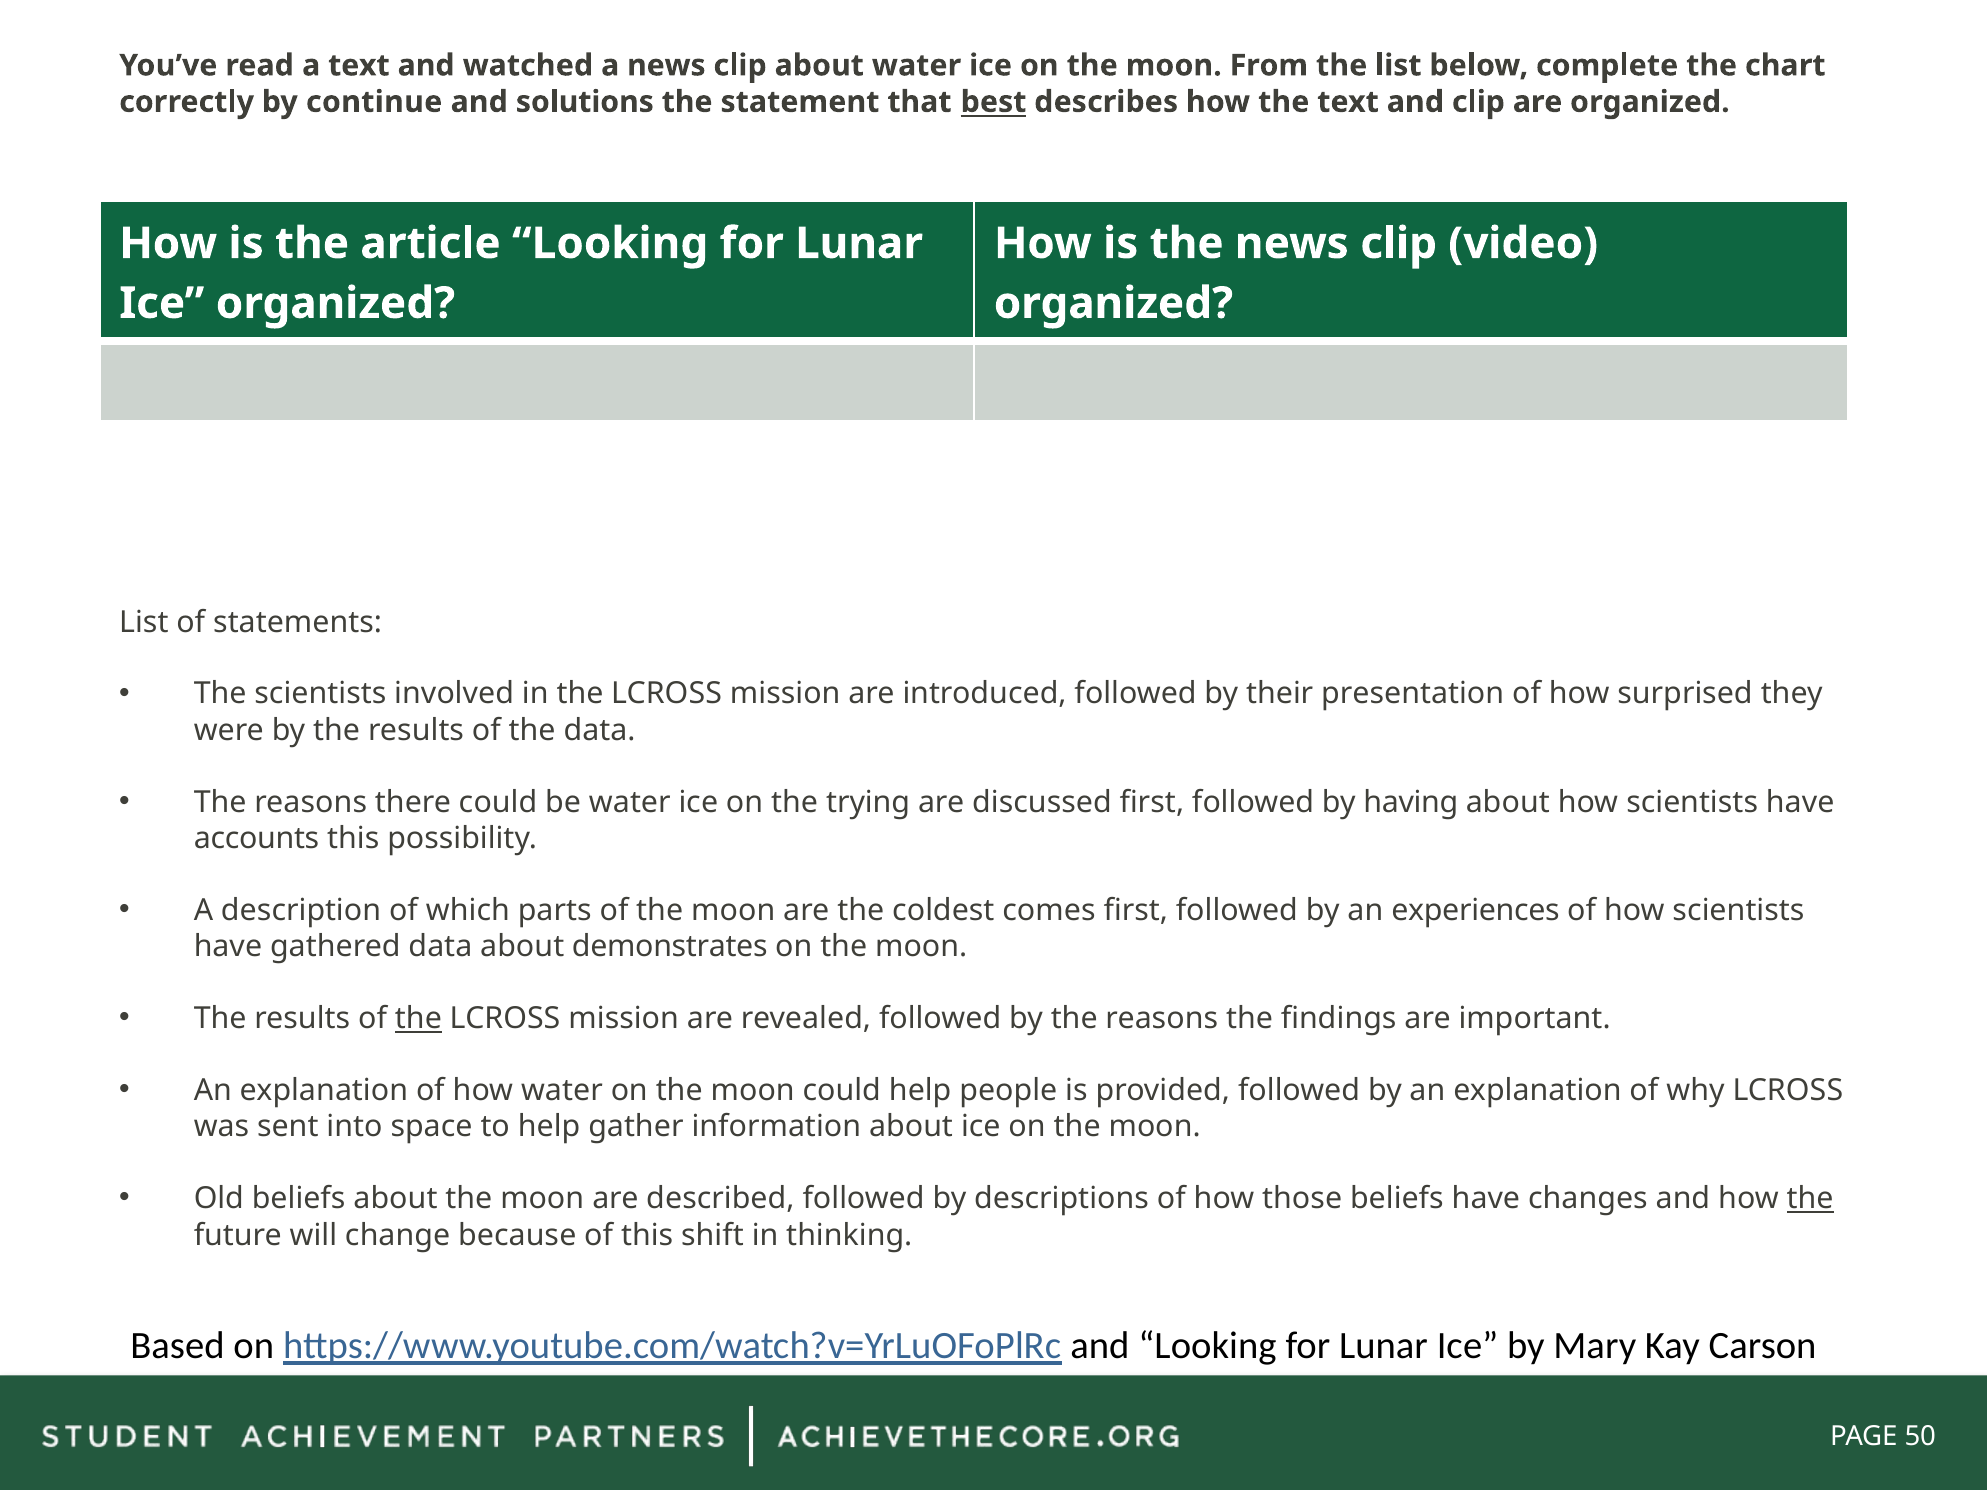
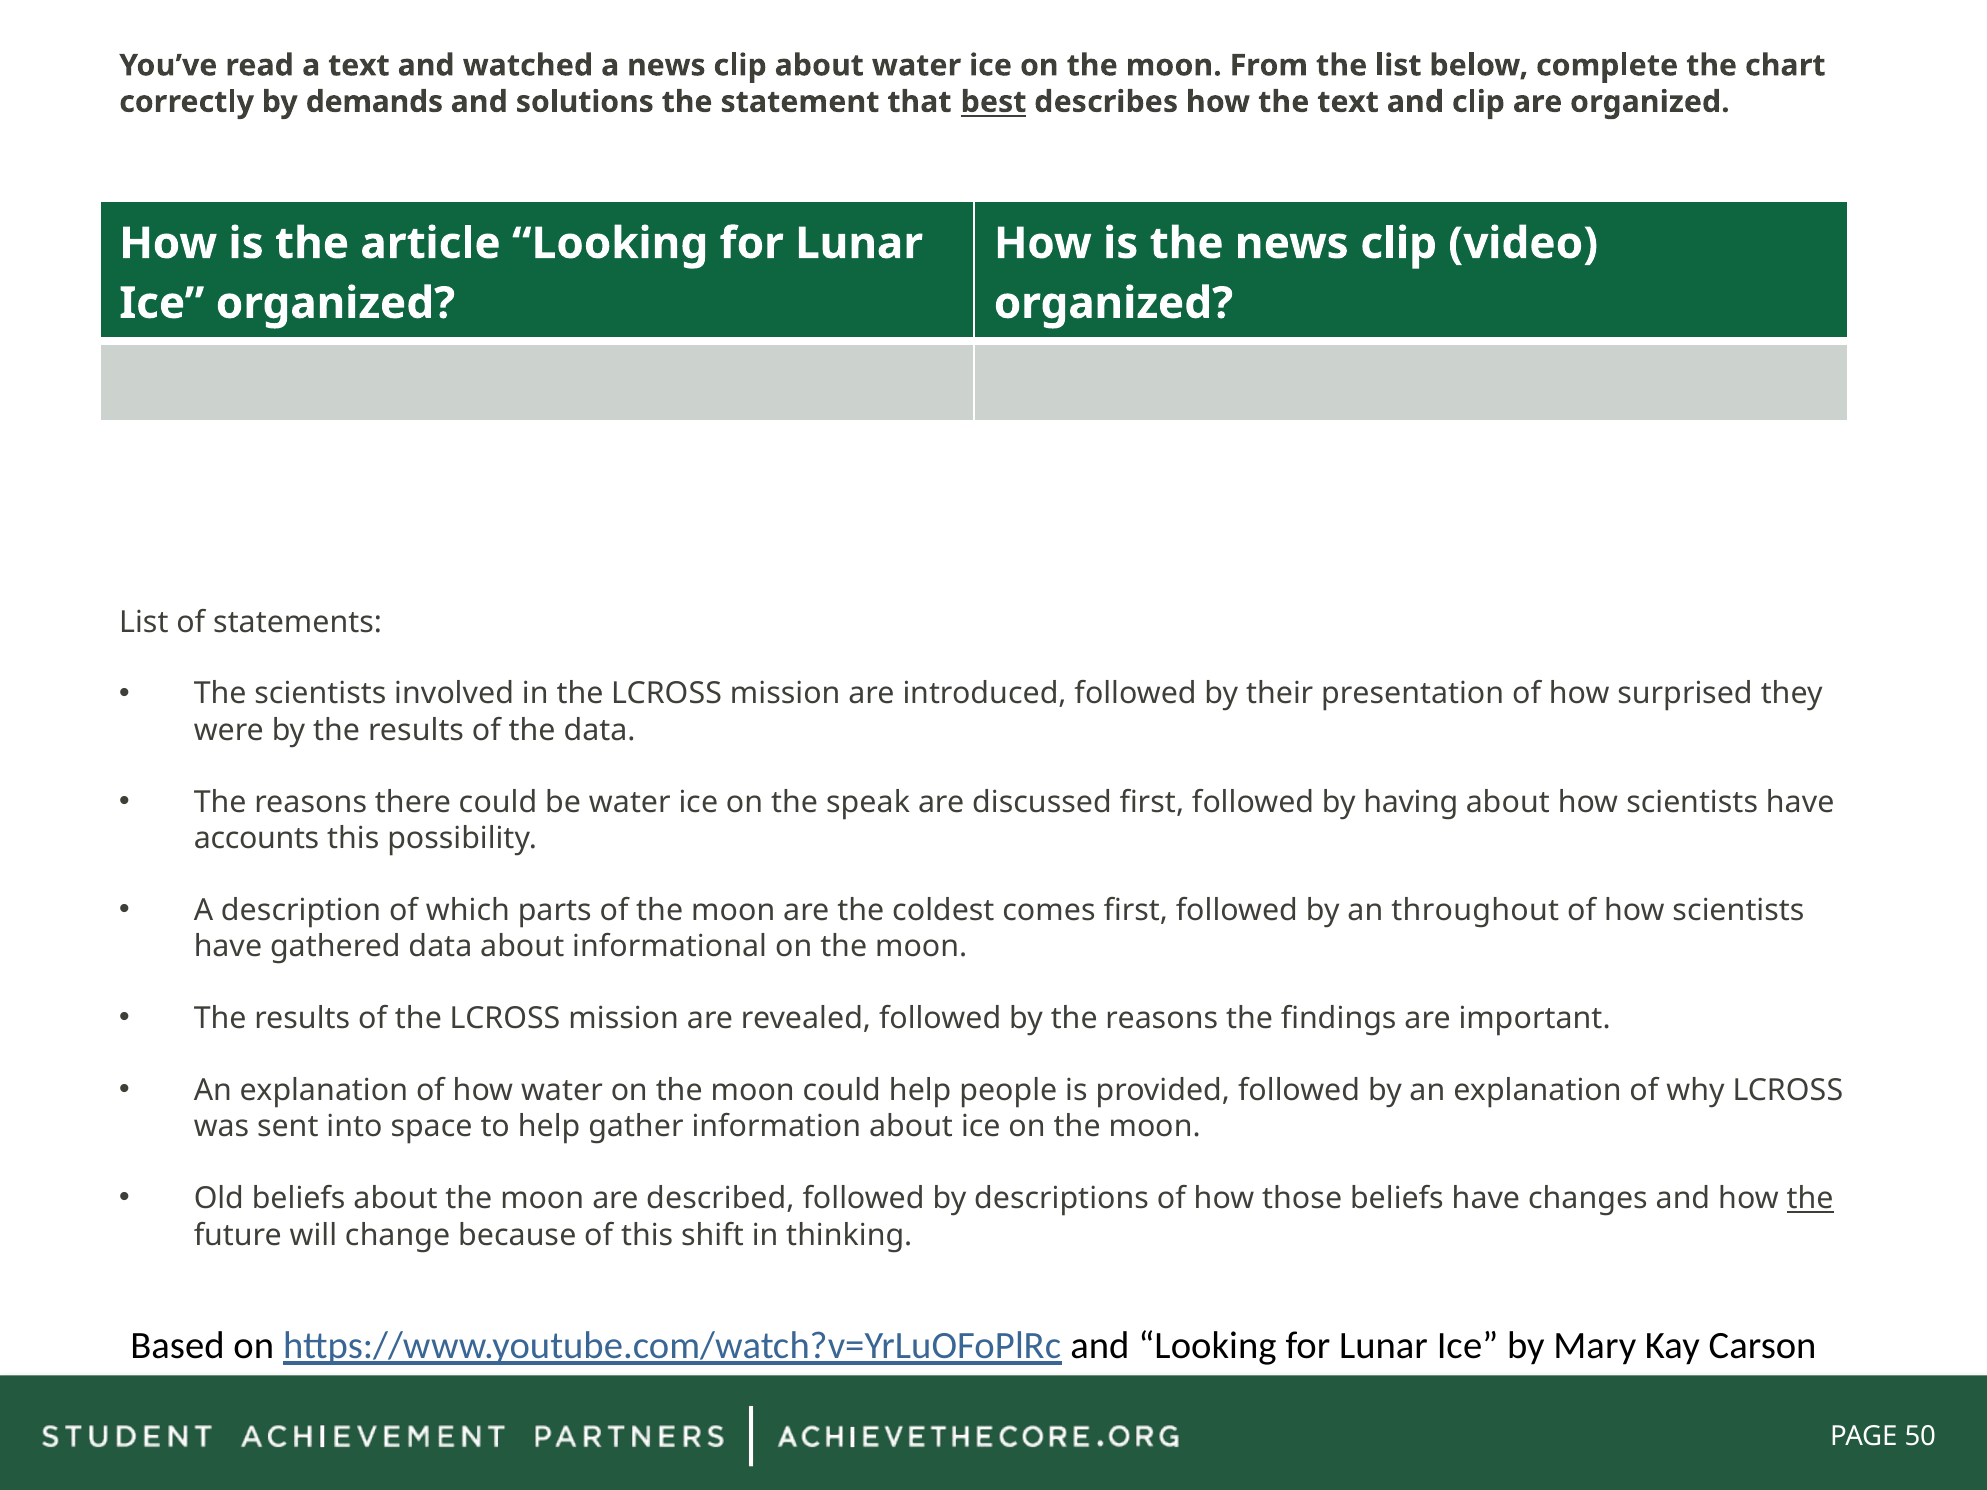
continue: continue -> demands (374, 102)
trying: trying -> speak (868, 802)
experiences: experiences -> throughout (1475, 911)
demonstrates: demonstrates -> informational (670, 947)
the underline: present -> none (418, 1019)
